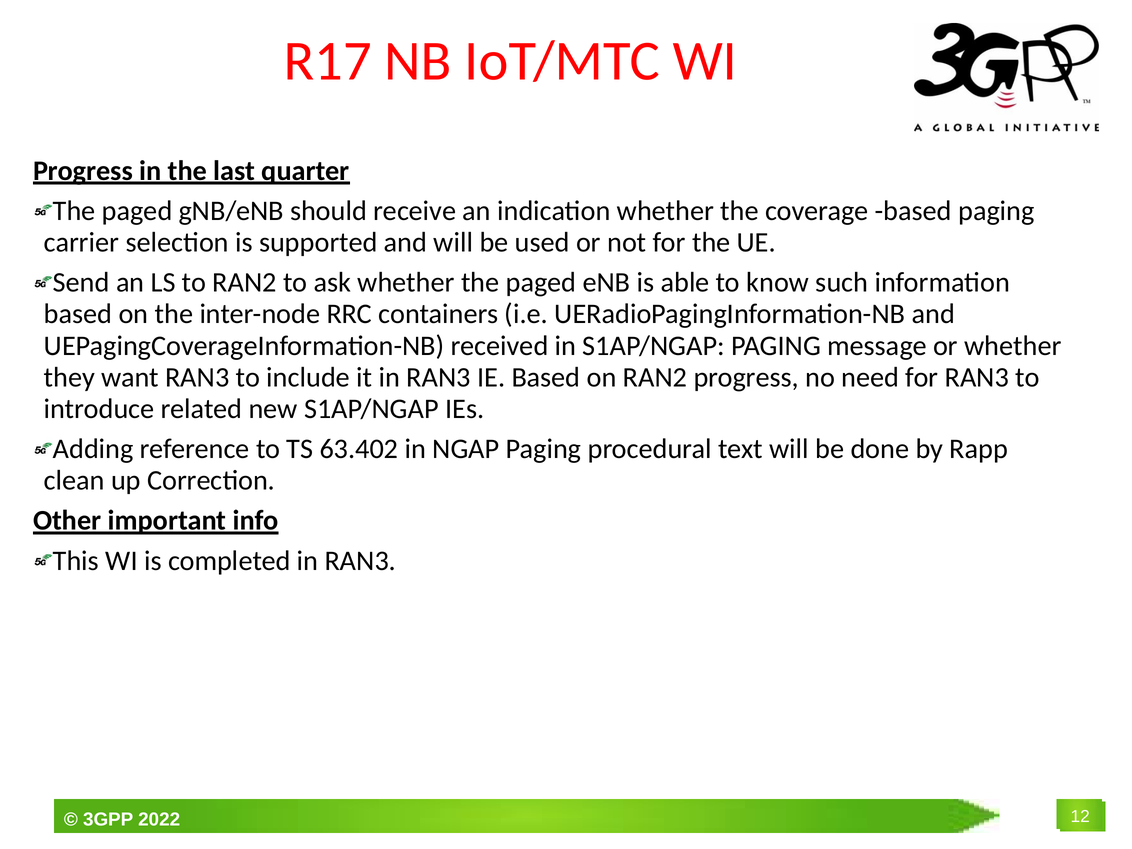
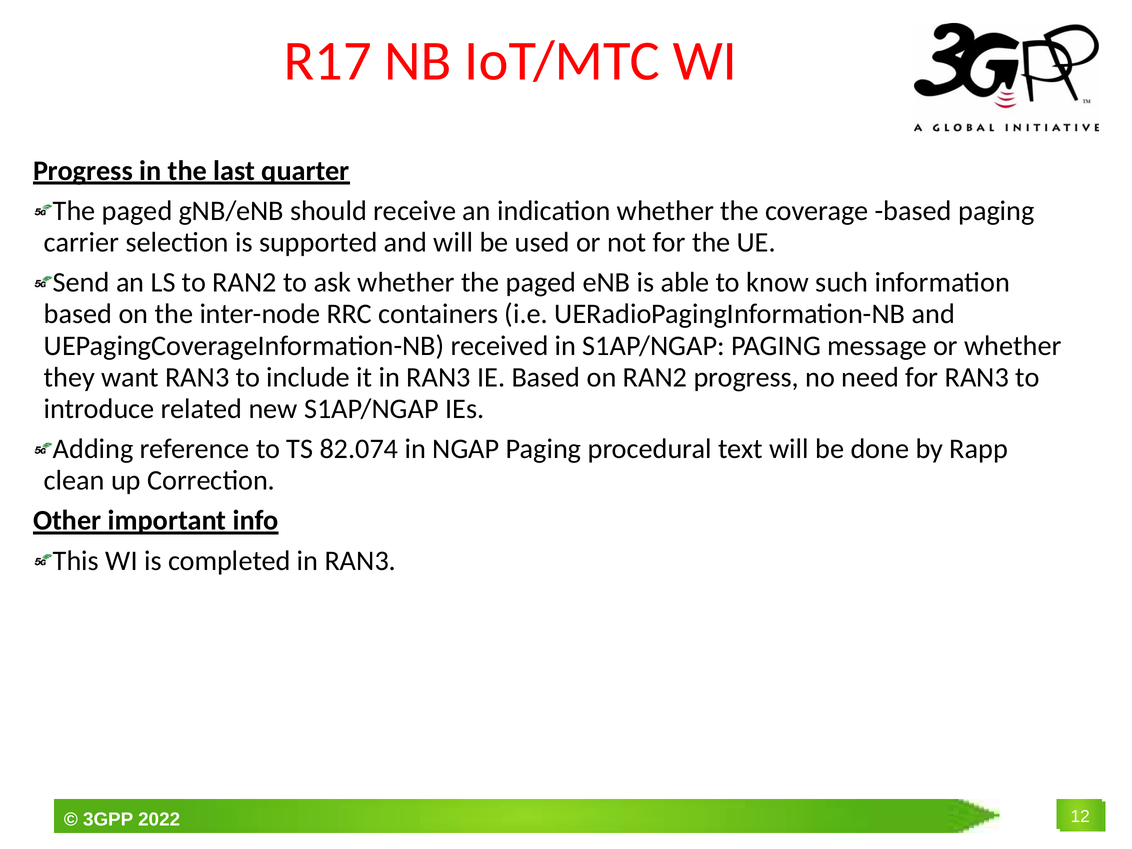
63.402: 63.402 -> 82.074 (359, 449)
